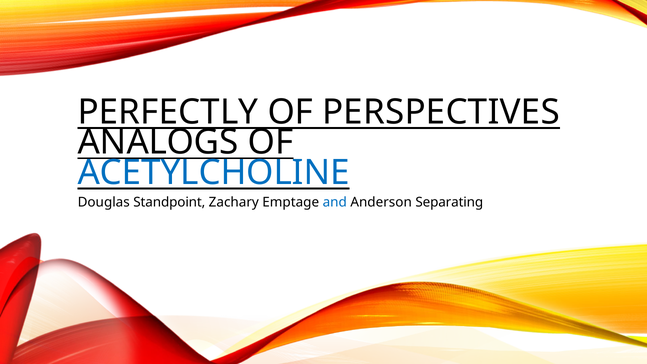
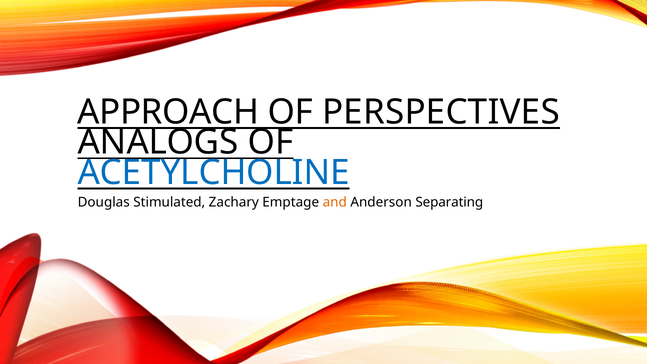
PERFECTLY: PERFECTLY -> APPROACH (168, 112)
Standpoint: Standpoint -> Stimulated (169, 202)
and colour: blue -> orange (335, 202)
